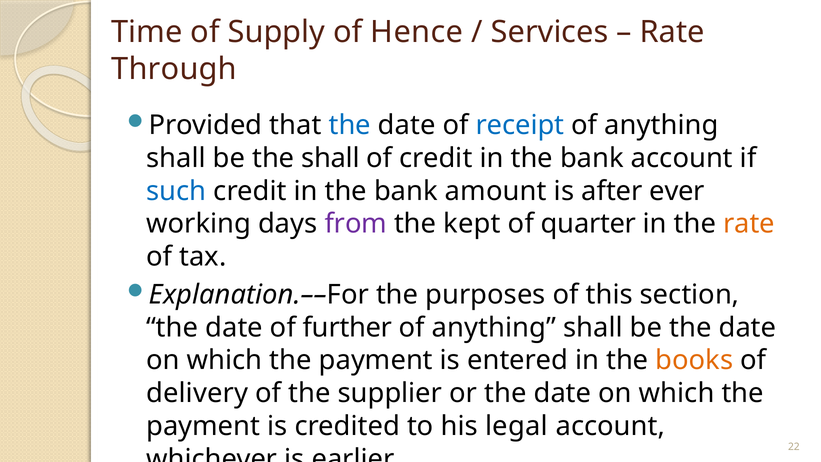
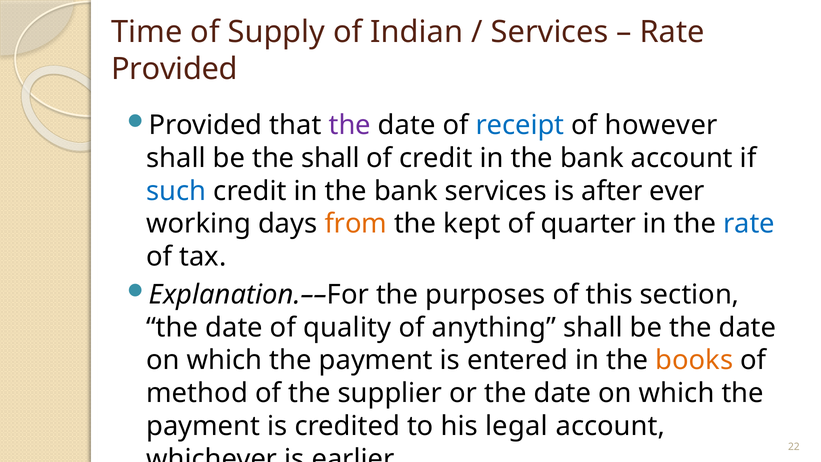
Hence: Hence -> Indian (417, 32)
Through: Through -> Provided (174, 69)
the colour: blue -> purple (350, 125)
anything: anything -> however (661, 125)
bank amount: amount -> services (496, 191)
from colour: purple -> orange (356, 224)
rate colour: orange -> blue (749, 224)
further: further -> quality (347, 327)
delivery: delivery -> method (197, 393)
